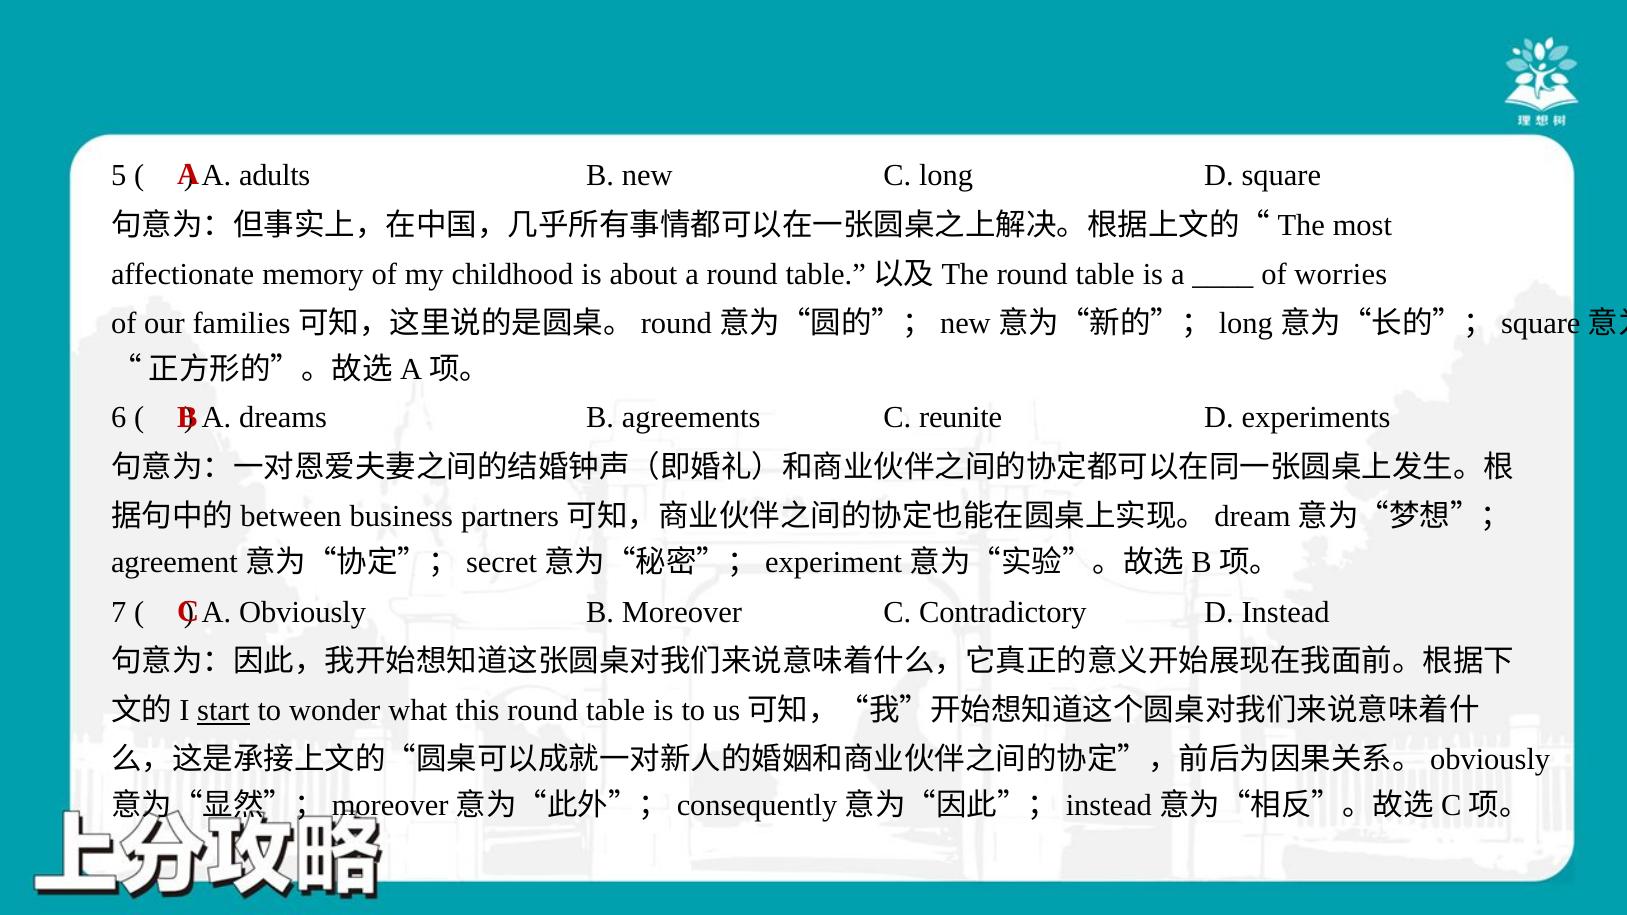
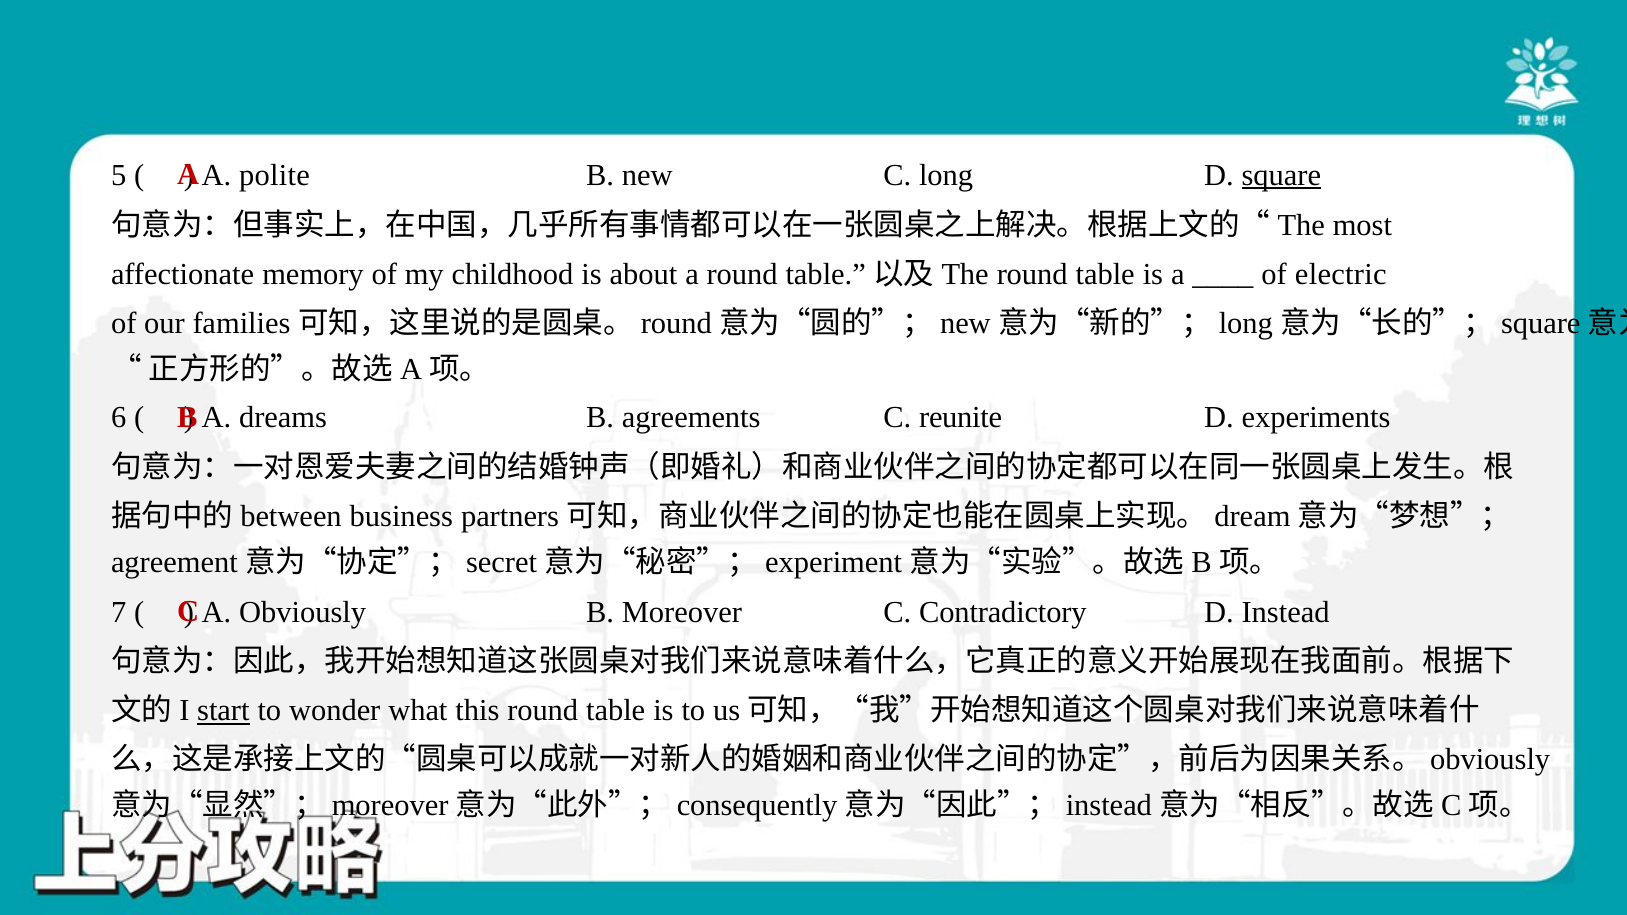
adults: adults -> polite (274, 175)
square underline: none -> present (1281, 175)
worries: worries -> electric (1341, 274)
